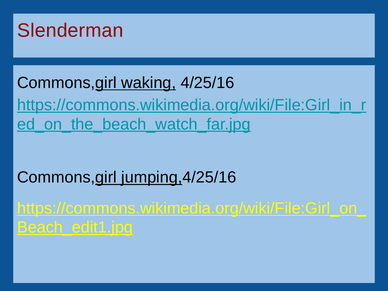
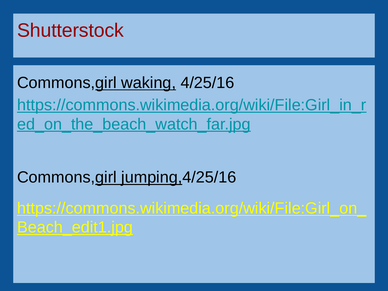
Slenderman: Slenderman -> Shutterstock (70, 30)
